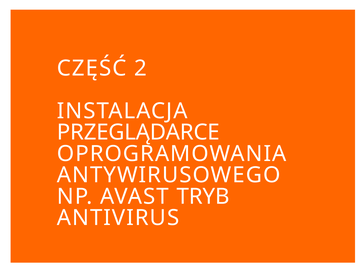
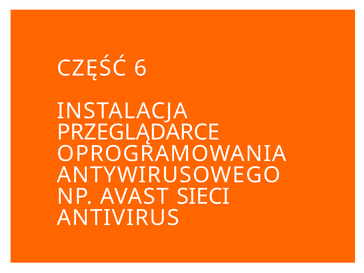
2: 2 -> 6 (140, 68)
TRYB: TRYB -> SIECI (203, 196)
